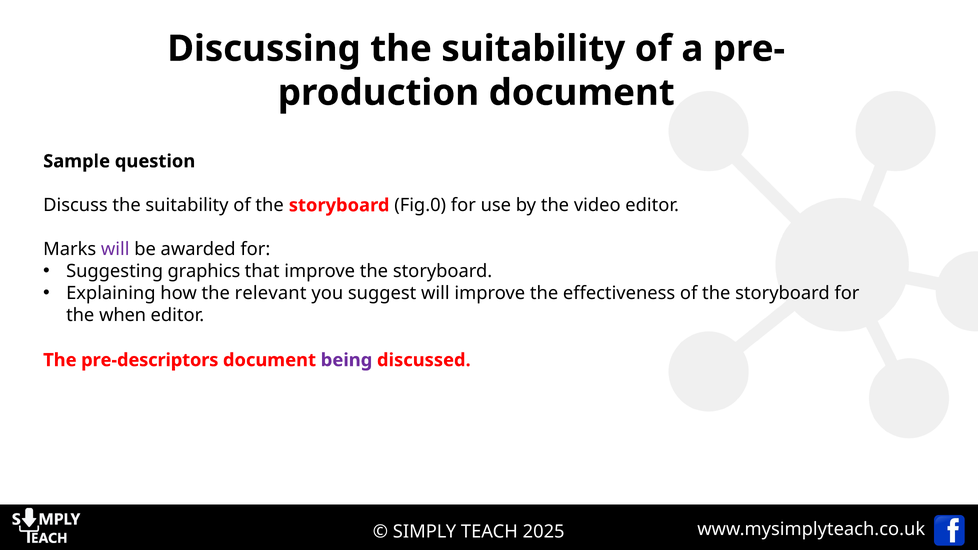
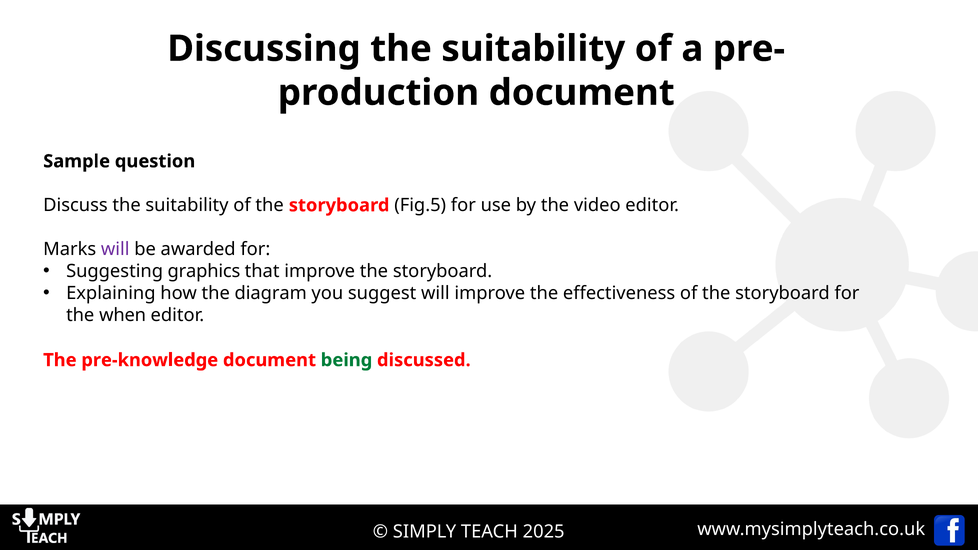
Fig.0: Fig.0 -> Fig.5 (420, 205)
relevant: relevant -> diagram (271, 293)
pre-descriptors: pre-descriptors -> pre-knowledge (150, 360)
being colour: purple -> green (347, 360)
